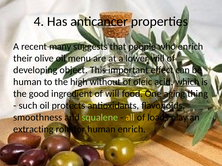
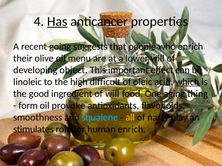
Has underline: none -> present (57, 21)
many: many -> going (60, 47)
human: human -> linoleic (28, 82)
without: without -> difficult (105, 82)
such: such -> form (28, 106)
protects: protects -> provoke (69, 106)
squalene colour: light green -> light blue (100, 118)
loads: loads -> nasty (158, 118)
extracting: extracting -> stimulates (33, 130)
